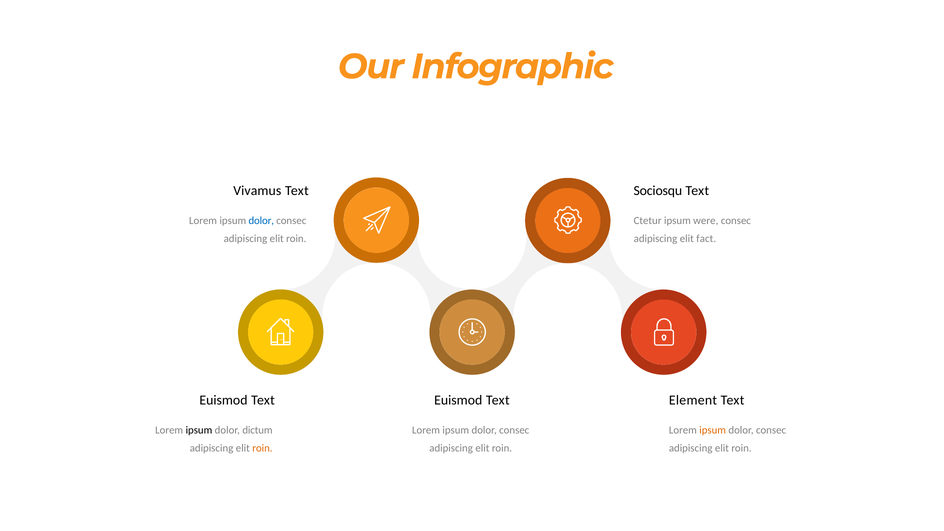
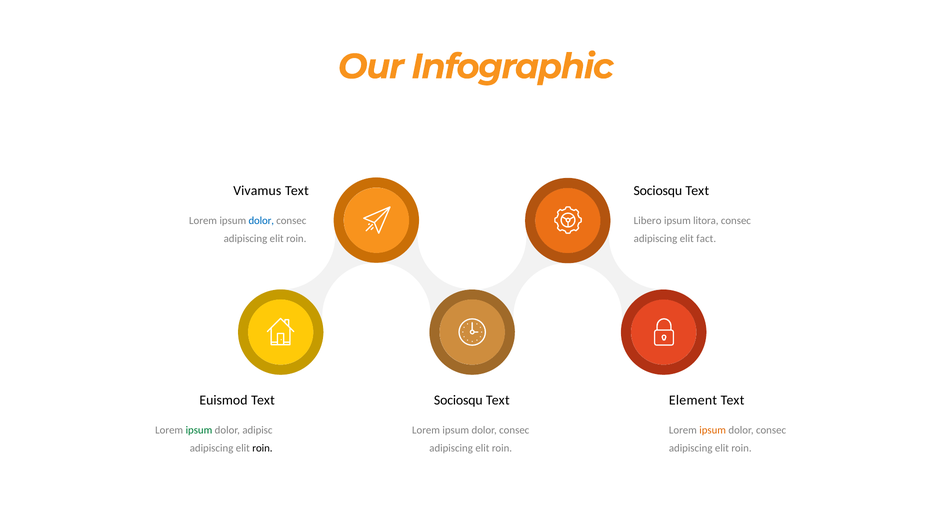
Ctetur: Ctetur -> Libero (648, 221)
were: were -> litora (706, 221)
Euismod: Euismod -> Sociosqu (458, 400)
ipsum colour: black -> green (199, 430)
dictum: dictum -> adipisc (257, 430)
roin colour: orange -> black (262, 448)
